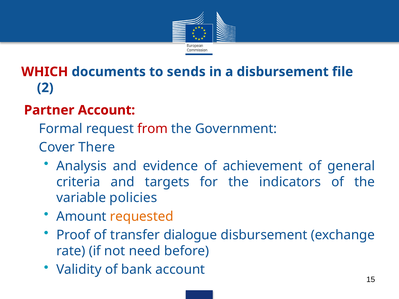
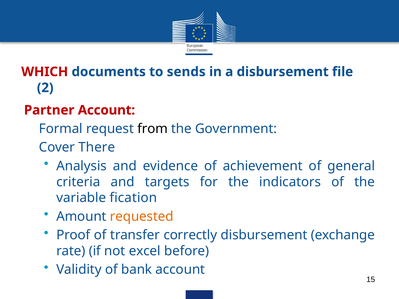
from colour: red -> black (153, 129)
policies: policies -> fication (133, 198)
dialogue: dialogue -> correctly (190, 235)
need: need -> excel (145, 251)
